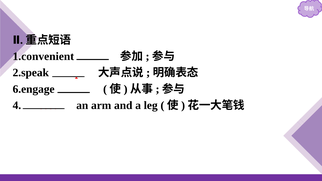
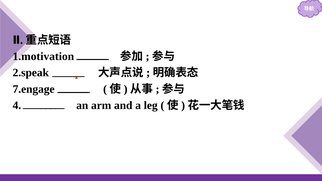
1.convenient: 1.convenient -> 1.motivation (43, 56)
6.engage: 6.engage -> 7.engage (34, 89)
